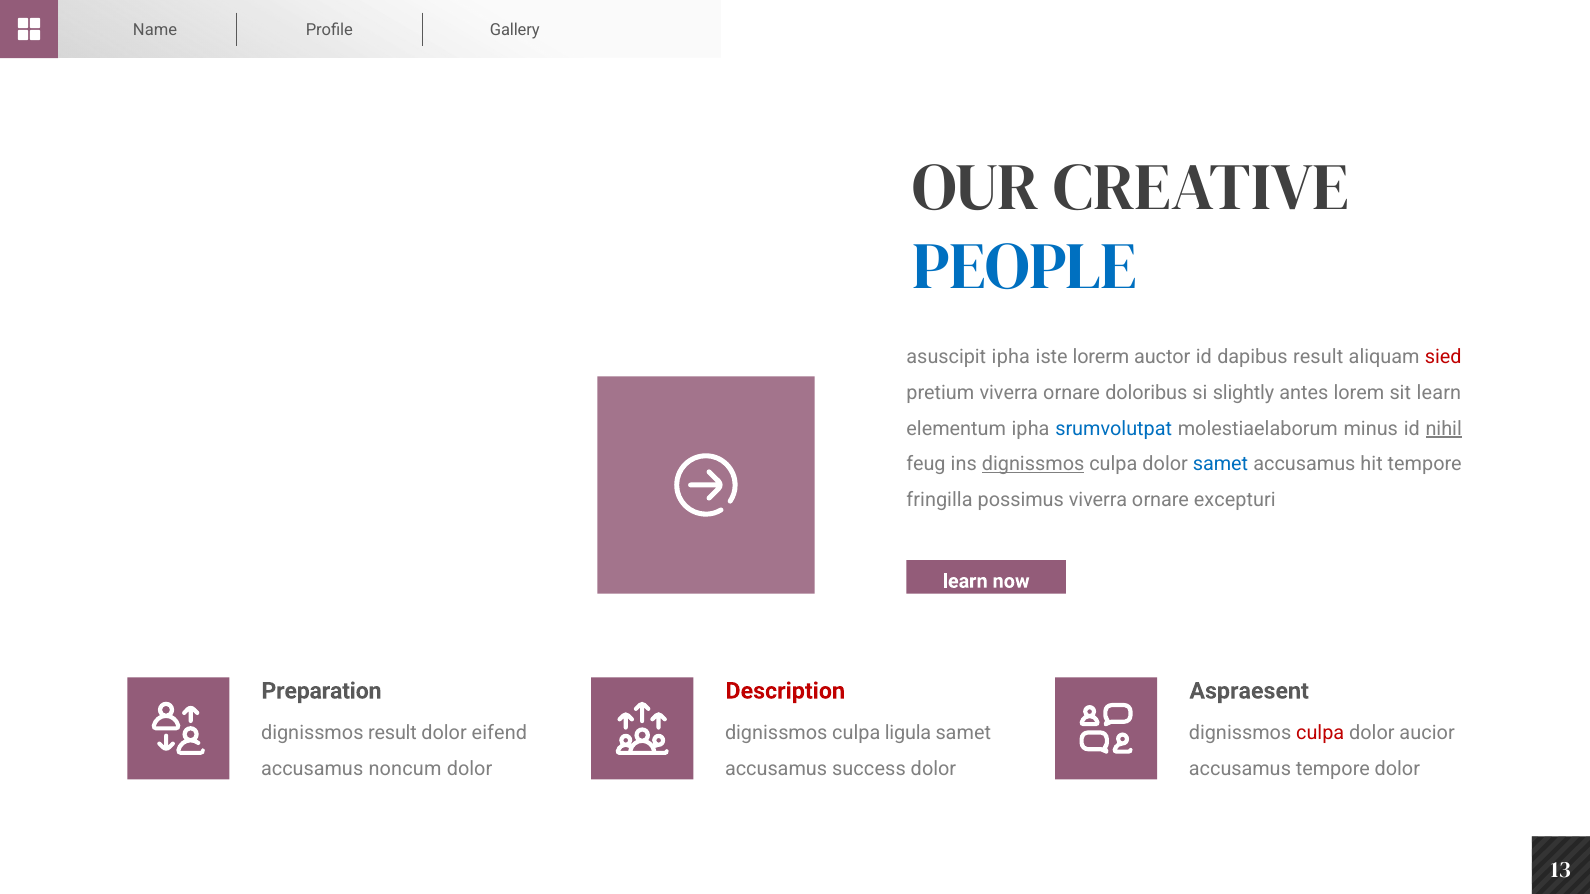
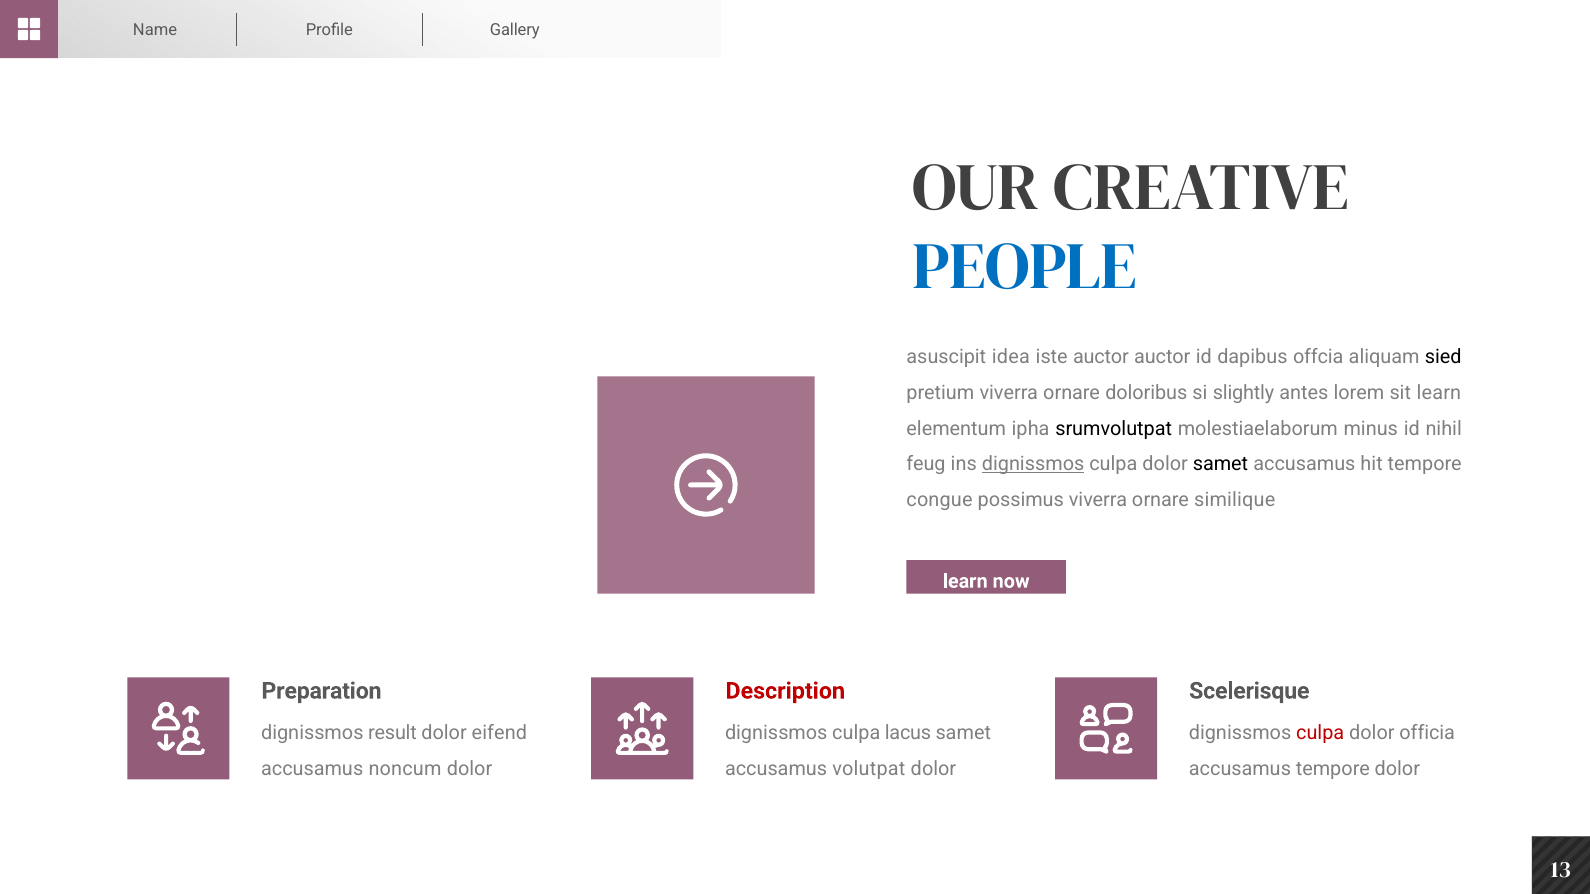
asuscipit ipha: ipha -> idea (1011, 357)
iste lorerm: lorerm -> auctor (1101, 357)
dapibus result: result -> offcia (1318, 357)
sied colour: red -> black (1443, 357)
srumvolutpat colour: blue -> black (1114, 429)
nihil underline: present -> none (1444, 429)
samet colour: blue -> black (1221, 464)
fringilla: fringilla -> congue (939, 500)
excepturi: excepturi -> similique (1235, 500)
Aspraesent: Aspraesent -> Scelerisque (1249, 691)
ligula: ligula -> lacus (908, 734)
aucior: aucior -> officia (1427, 734)
success: success -> volutpat (869, 769)
